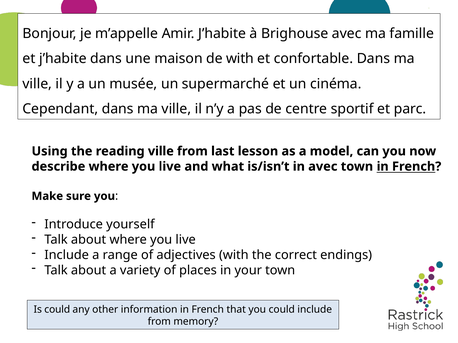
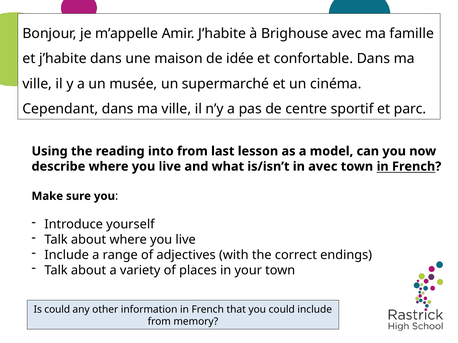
de with: with -> idée (240, 59)
reading ville: ville -> into (161, 151)
